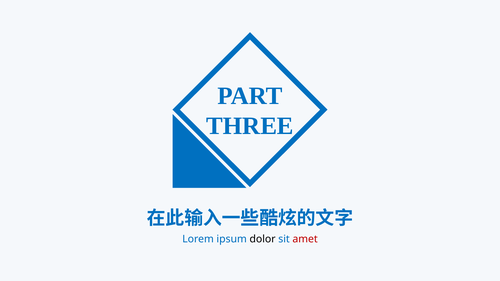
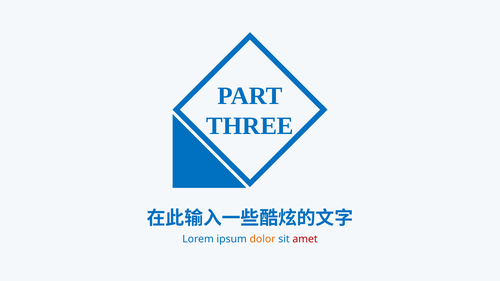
dolor colour: black -> orange (263, 239)
